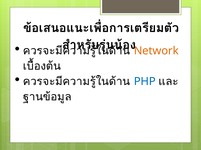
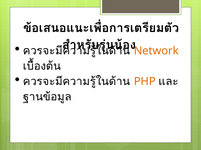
PHP colour: blue -> orange (145, 82)
